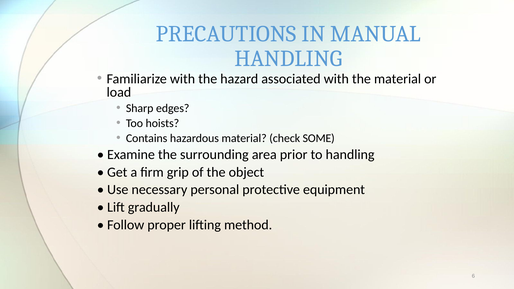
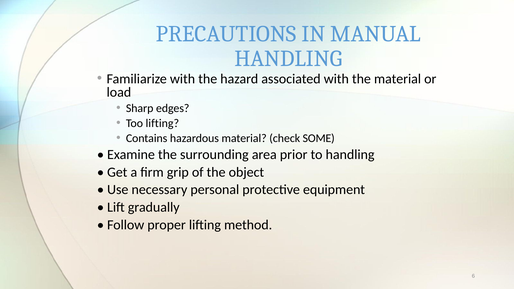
Too hoists: hoists -> lifting (162, 123)
